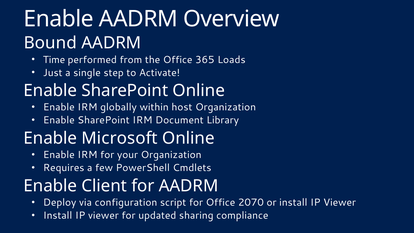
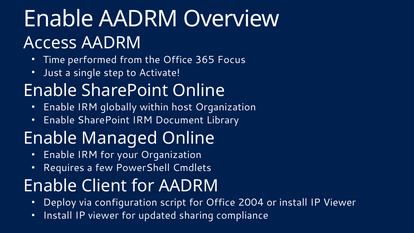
Bound: Bound -> Access (50, 43)
Loads: Loads -> Focus (231, 60)
Microsoft: Microsoft -> Managed (120, 138)
2070: 2070 -> 2004 (251, 202)
